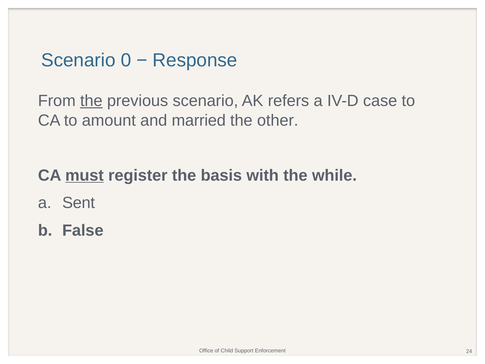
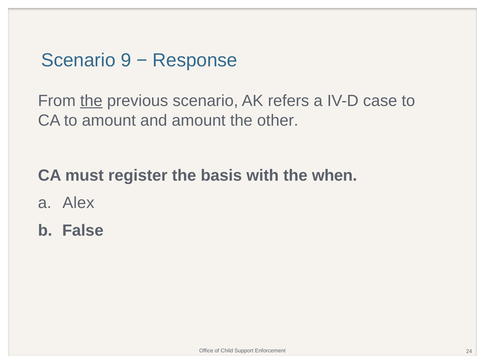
0: 0 -> 9 (126, 60)
and married: married -> amount (199, 120)
must underline: present -> none (84, 175)
while: while -> when (335, 175)
Sent: Sent -> Alex (78, 203)
